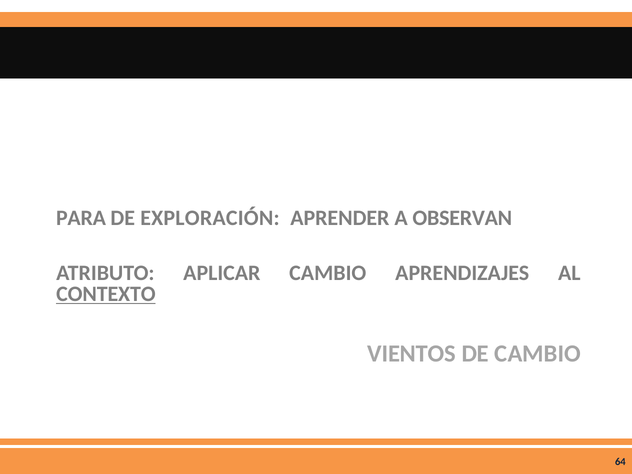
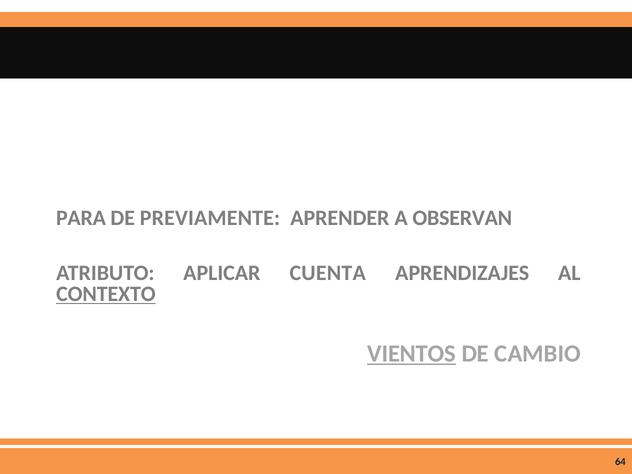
EXPLORACIÓN: EXPLORACIÓN -> PREVIAMENTE (210, 218)
APLICAR CAMBIO: CAMBIO -> CUENTA (328, 273)
VIENTOS underline: none -> present (412, 354)
